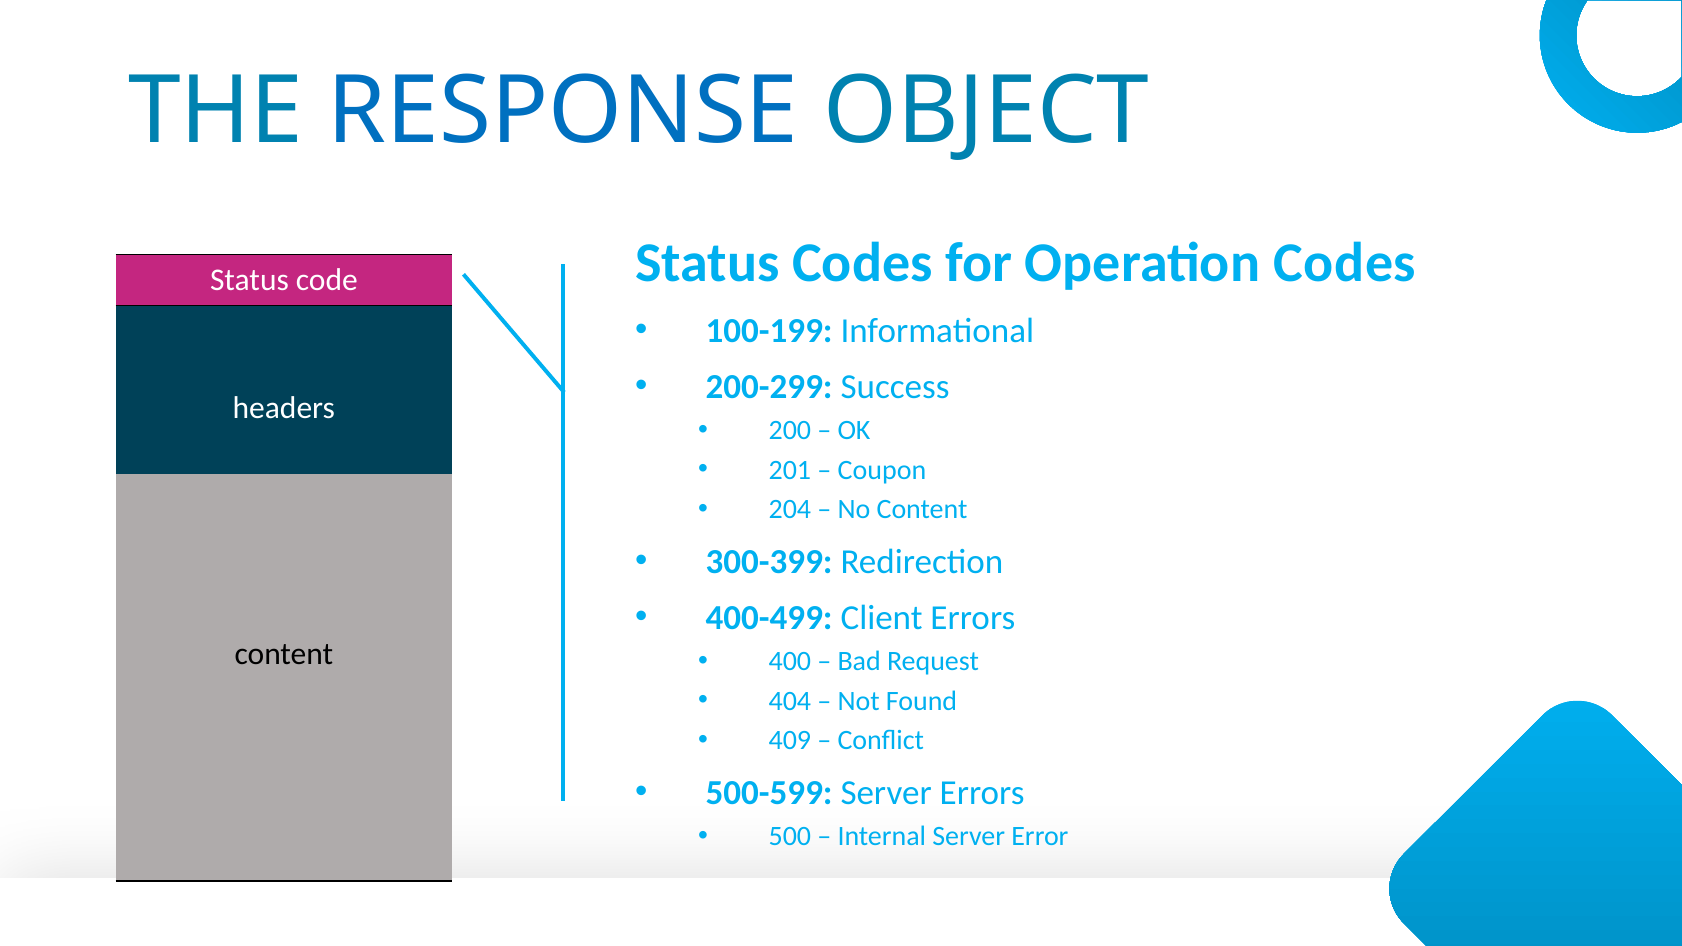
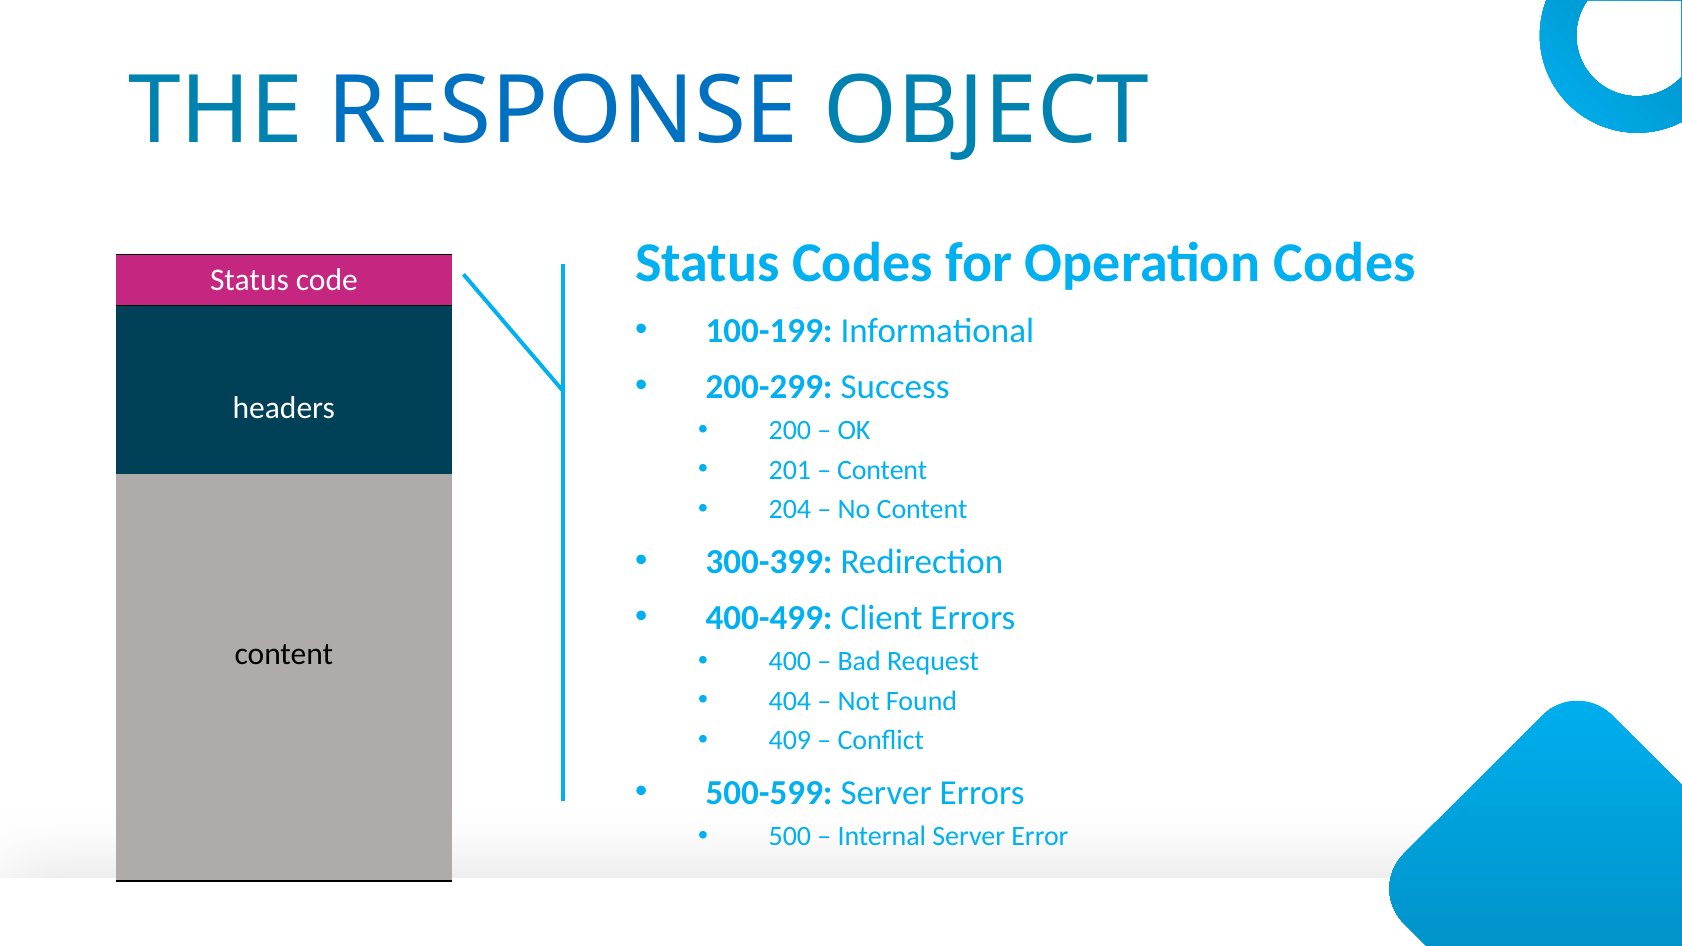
Coupon: Coupon -> Content (882, 470)
